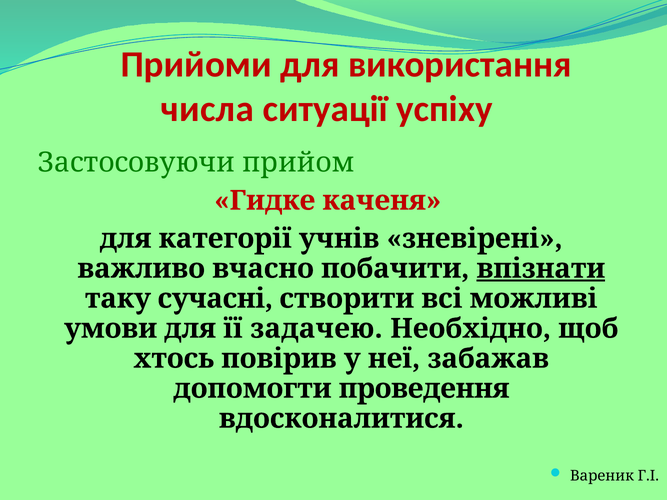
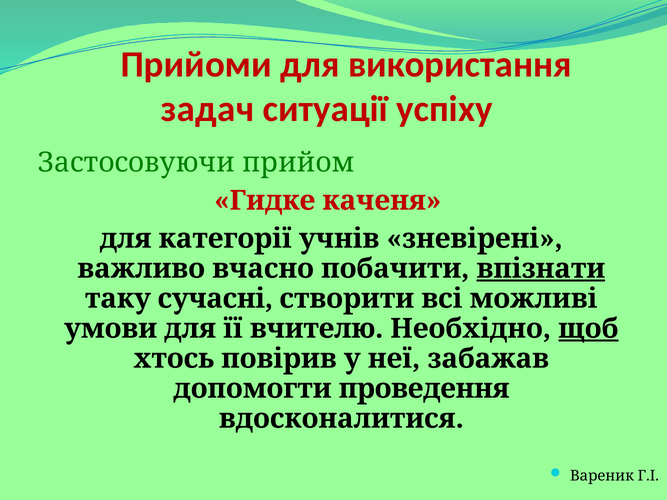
числа: числа -> задач (207, 109)
задачею: задачею -> вчителю (317, 329)
щоб underline: none -> present (588, 329)
